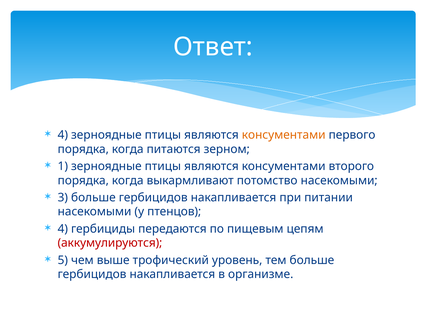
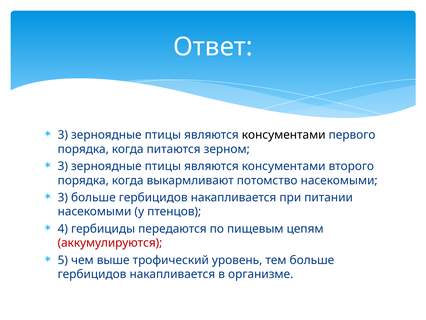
4: 4 -> 3 (63, 135)
консументами colour: orange -> black (284, 135)
1: 1 -> 3 (63, 166)
